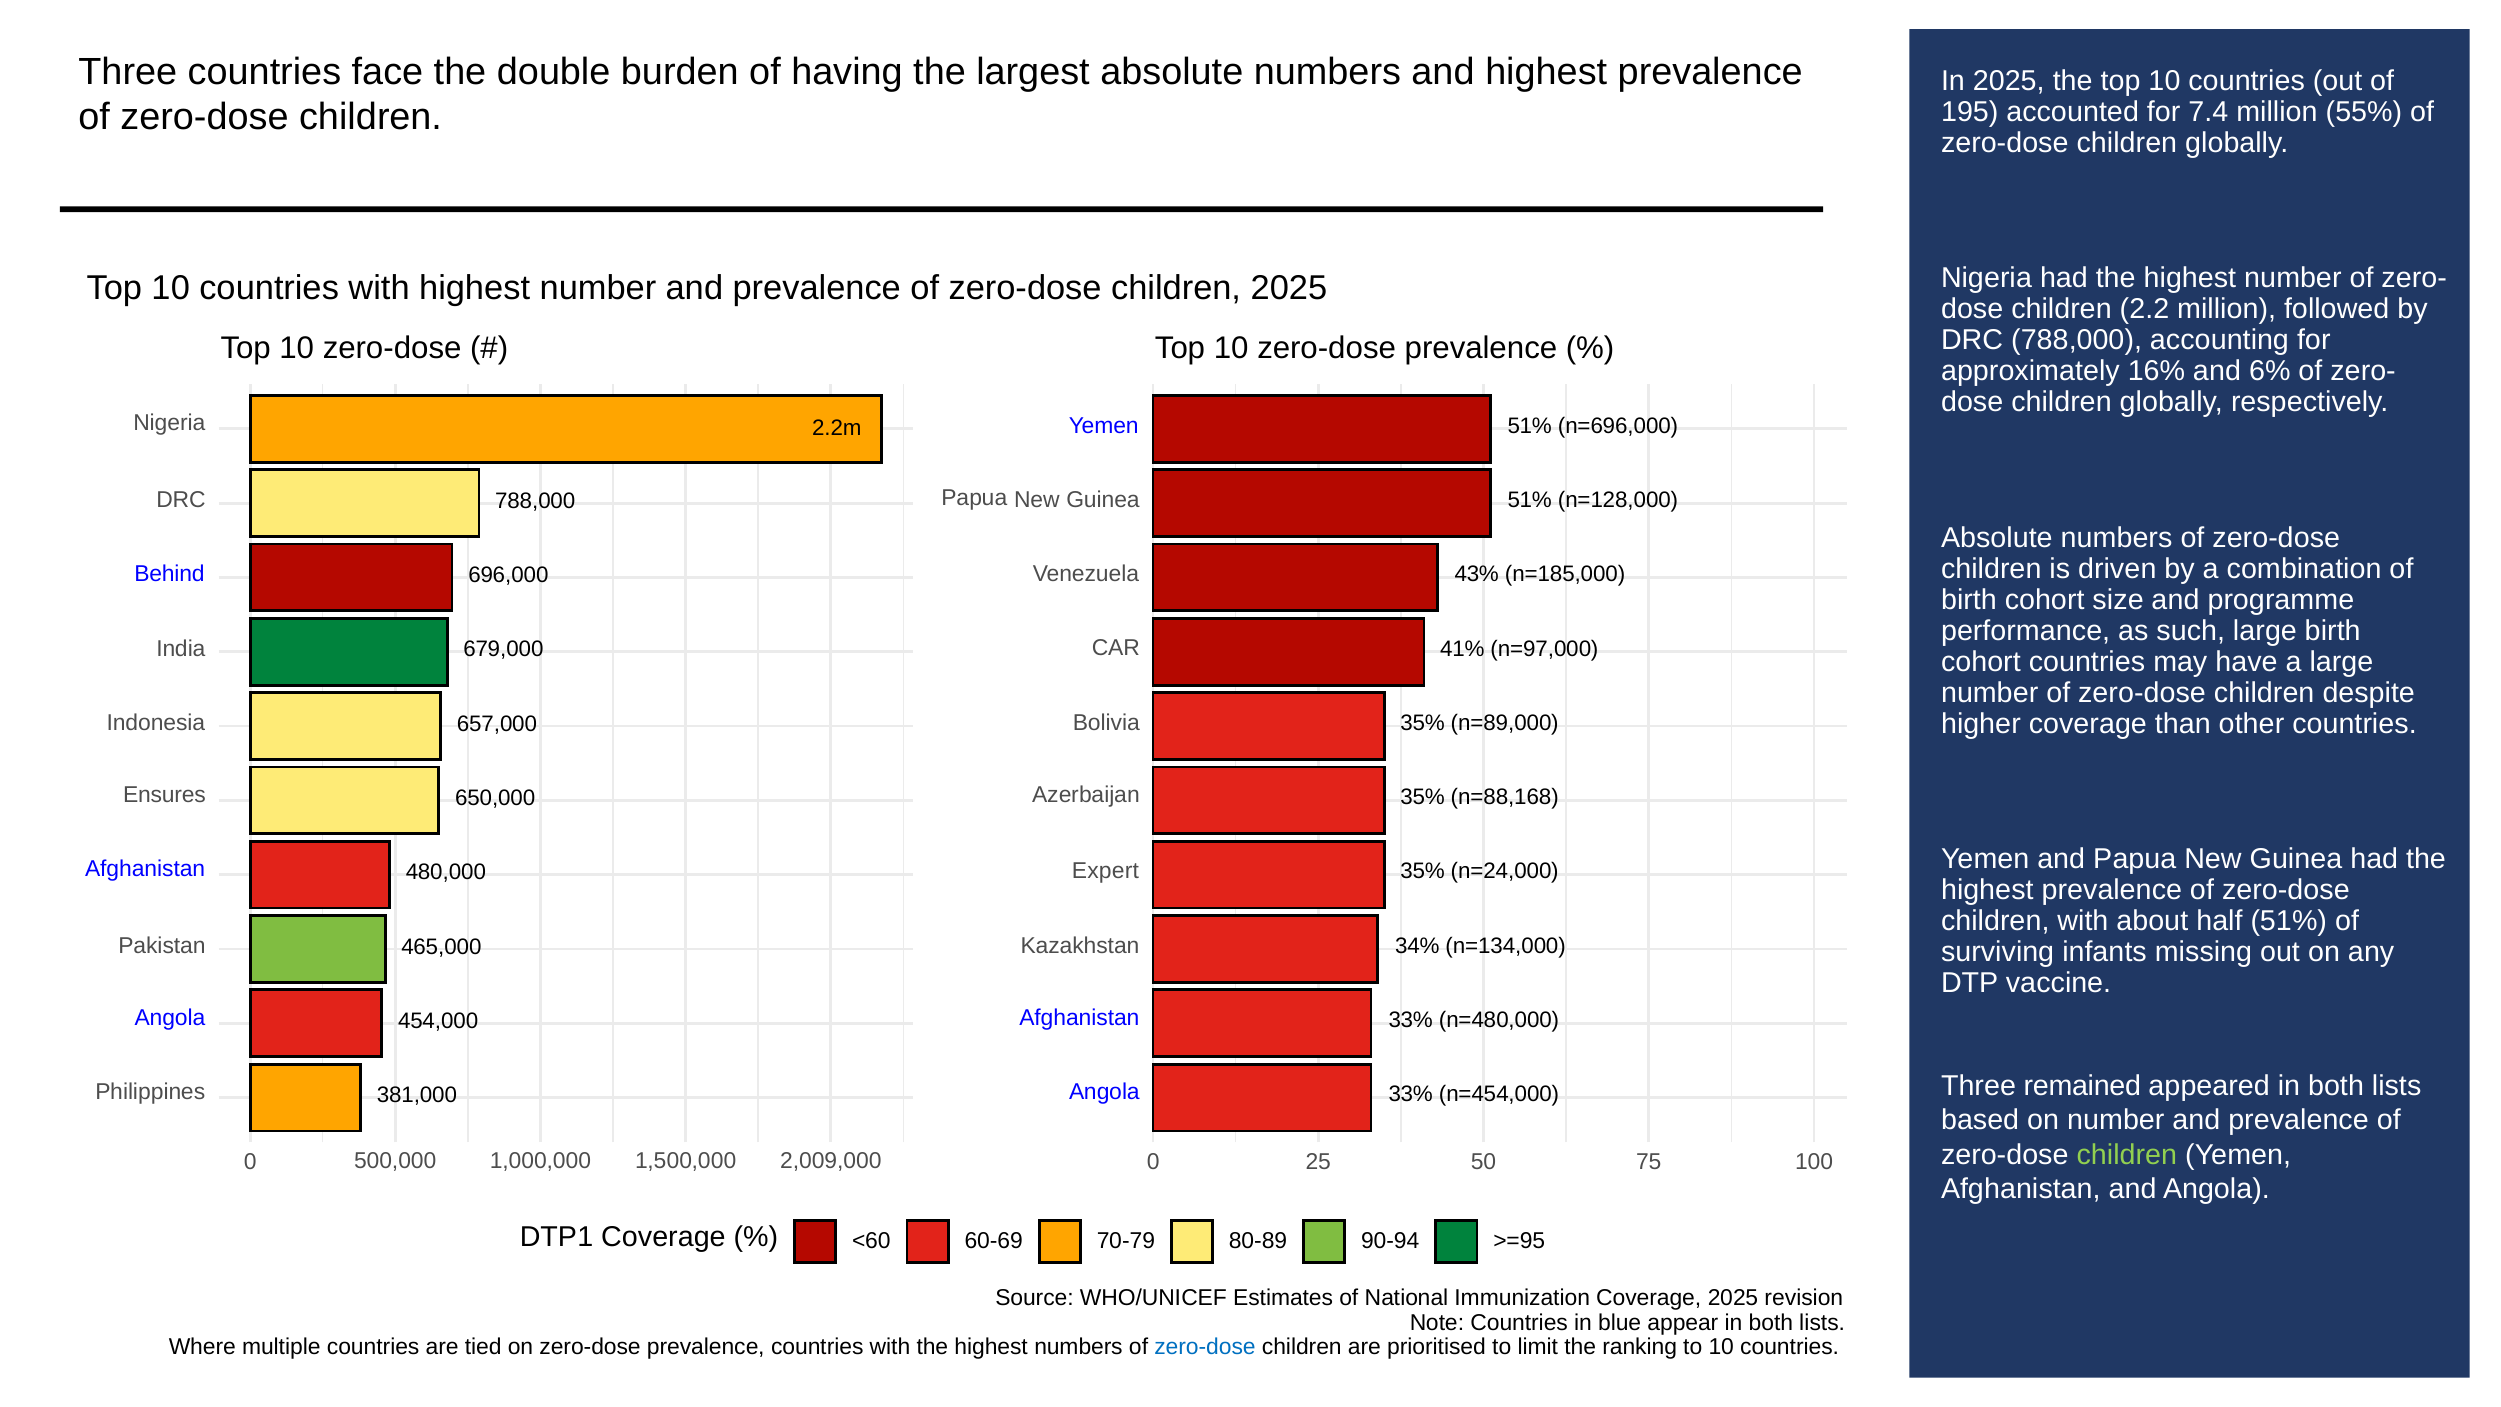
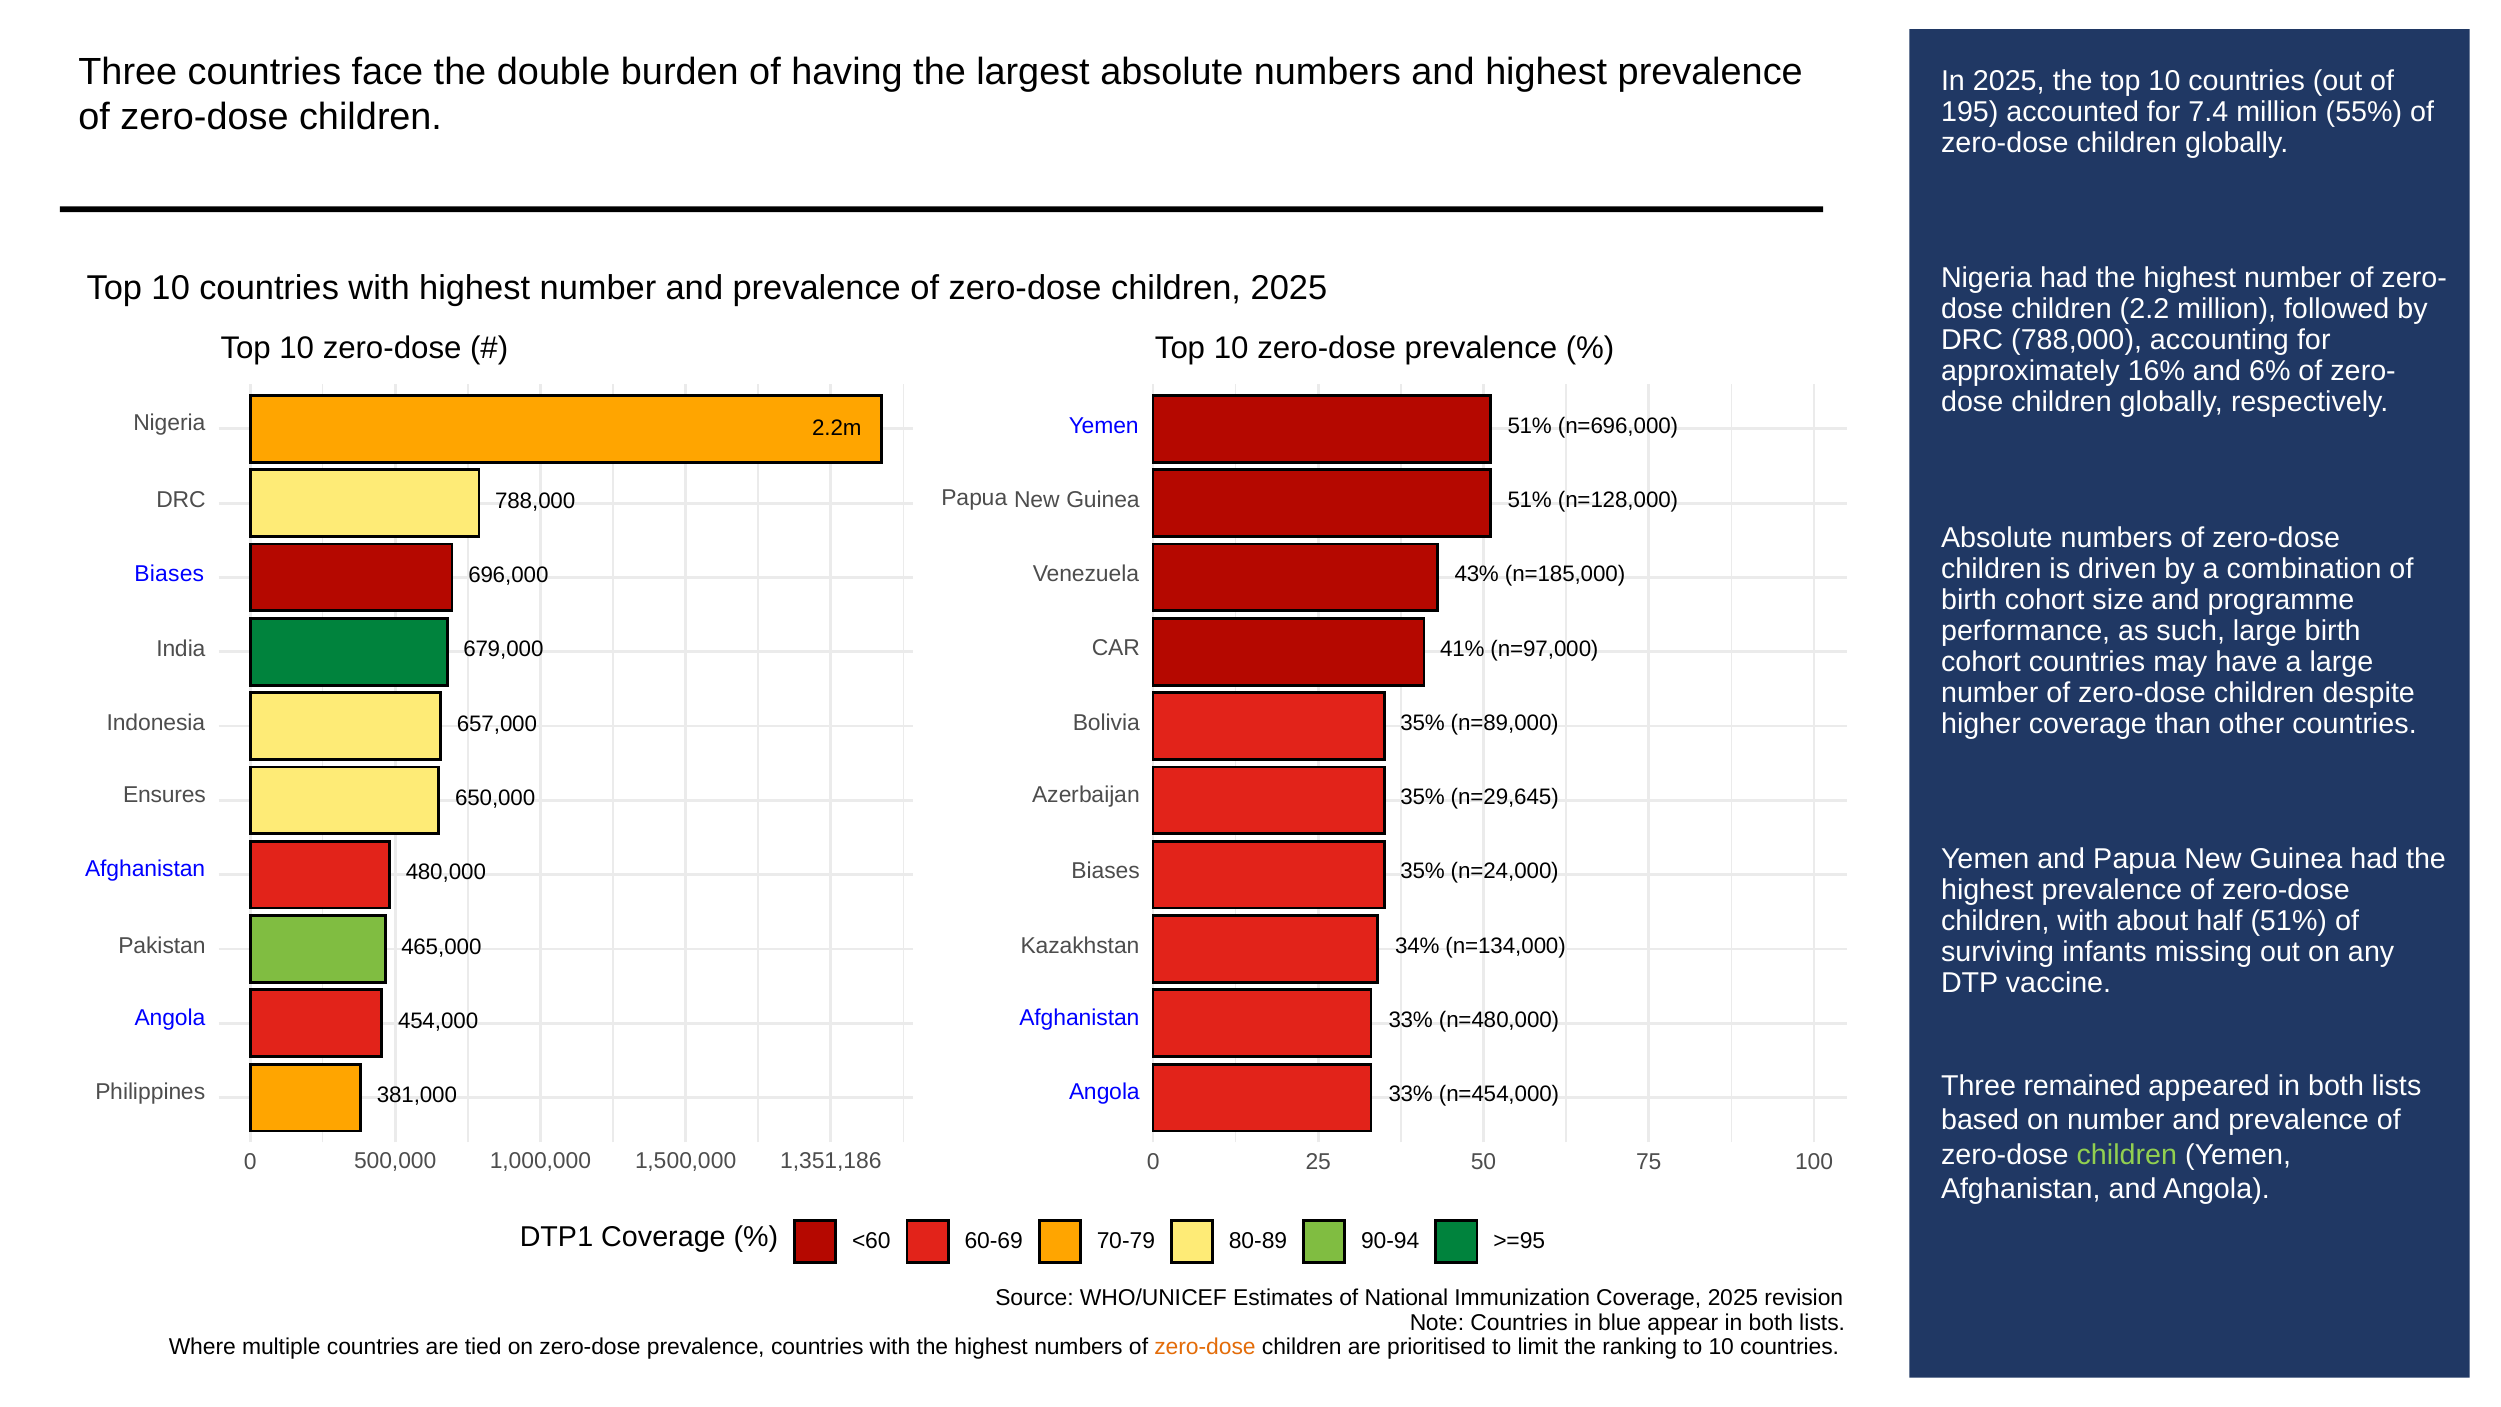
Behind: Behind -> Biases (169, 574)
n=88,168: n=88,168 -> n=29,645 (1505, 797)
Expert: Expert -> Biases (1106, 871)
2,009,000: 2,009,000 -> 1,351,186 (831, 1161)
zero-dose colour: blue -> orange (1205, 1347)
